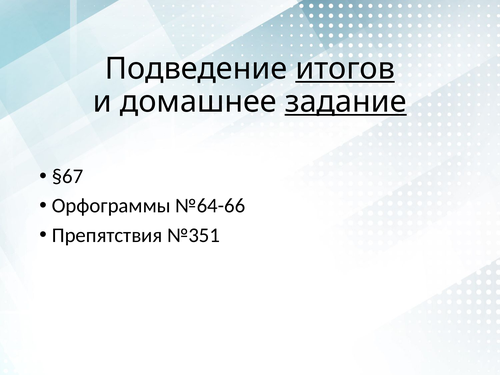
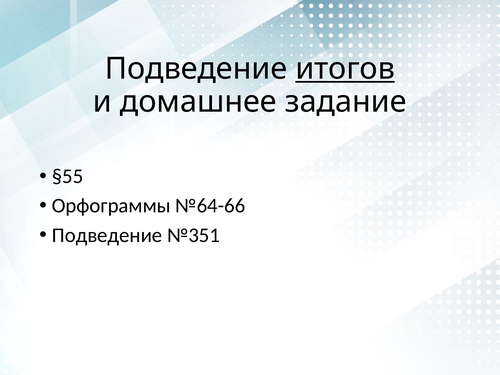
задание underline: present -> none (346, 102)
§67: §67 -> §55 (68, 176)
Препятствия: Препятствия -> Подведение (107, 235)
